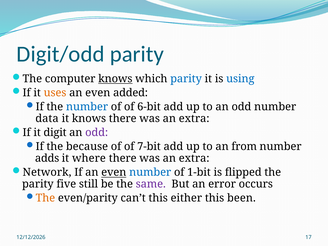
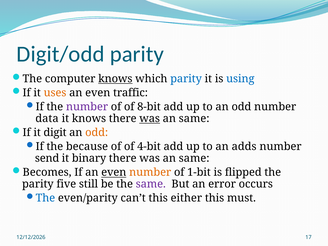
added: added -> traffic (131, 93)
number colour: blue -> purple (87, 107)
6-bit: 6-bit -> 8-bit (149, 107)
was underline: none -> present (150, 119)
extra: extra -> same (194, 119)
odd colour: purple -> orange (97, 133)
7-bit: 7-bit -> 4-bit (149, 147)
from: from -> adds (244, 147)
adds: adds -> send (47, 158)
where: where -> binary (89, 158)
extra: extra -> same (194, 158)
Network: Network -> Becomes (47, 172)
number colour: blue -> orange (150, 172)
The colour: orange -> blue (45, 198)
been: been -> must (241, 198)
